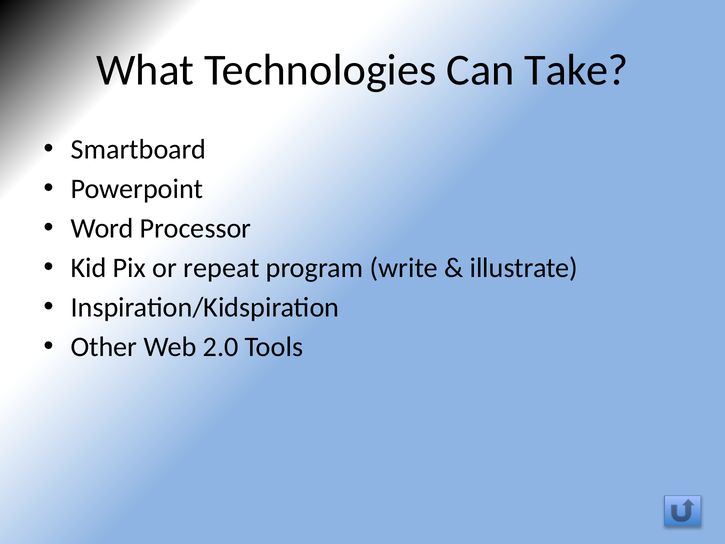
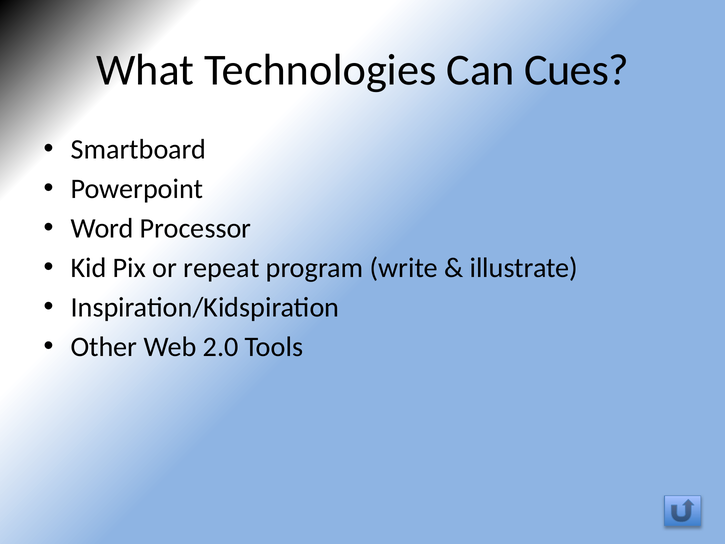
Take: Take -> Cues (576, 70)
